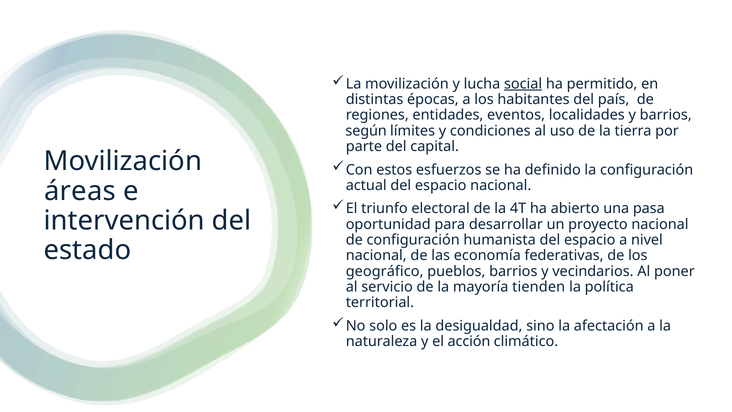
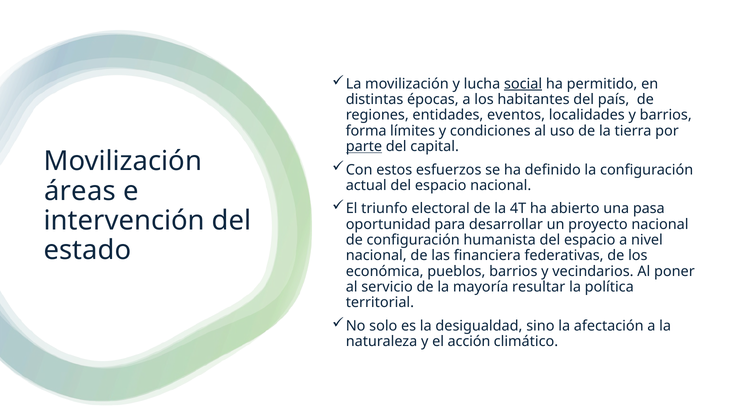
según: según -> forma (366, 131)
parte underline: none -> present (364, 146)
economía: economía -> financiera (487, 256)
geográfico: geográfico -> económica (385, 271)
tienden: tienden -> resultar (539, 287)
